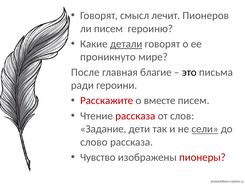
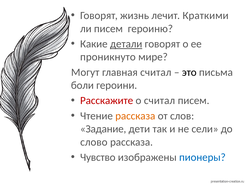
смысл: смысл -> жизнь (135, 16)
Пионеров: Пионеров -> Краткими (206, 16)
После: После -> Могут (85, 72)
главная благие: благие -> считал (156, 72)
ради: ради -> боли (82, 85)
о вместе: вместе -> считал (159, 100)
рассказа colour: red -> orange (135, 116)
сели underline: present -> none (205, 129)
пионеры colour: red -> blue (202, 157)
